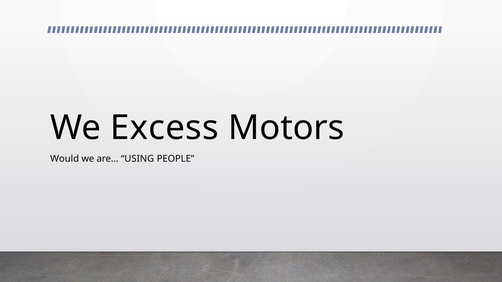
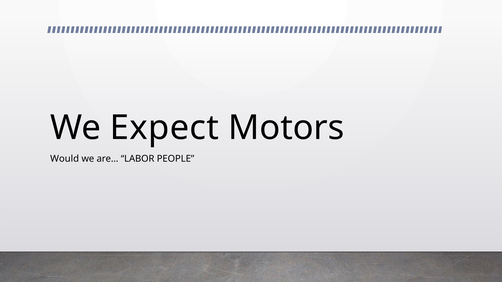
Excess: Excess -> Expect (164, 128)
USING: USING -> LABOR (138, 159)
